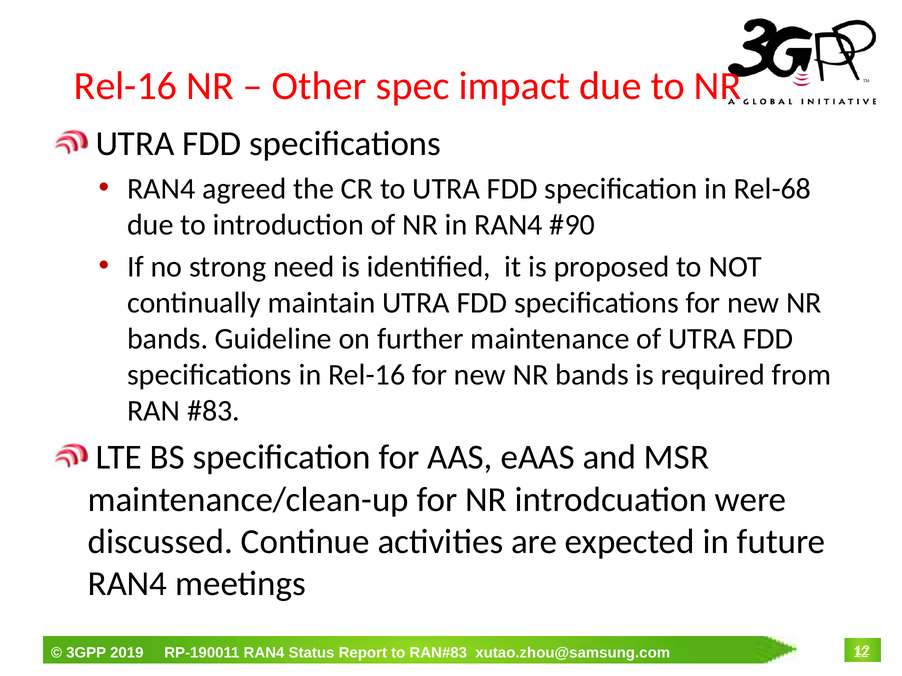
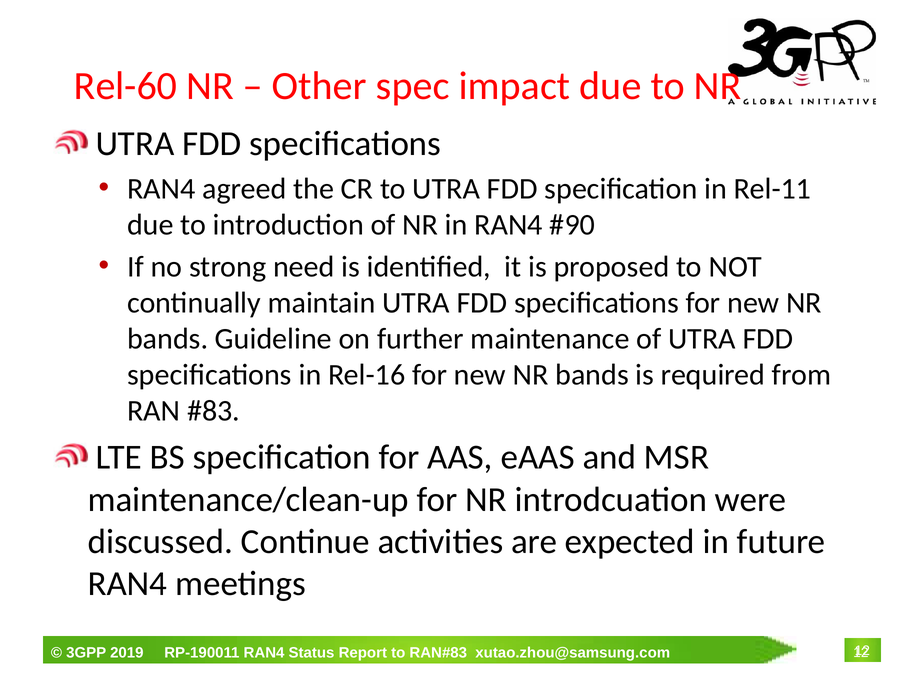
Rel-16: Rel-16 -> Rel-60 (126, 86)
Rel-68: Rel-68 -> Rel-11 (772, 189)
